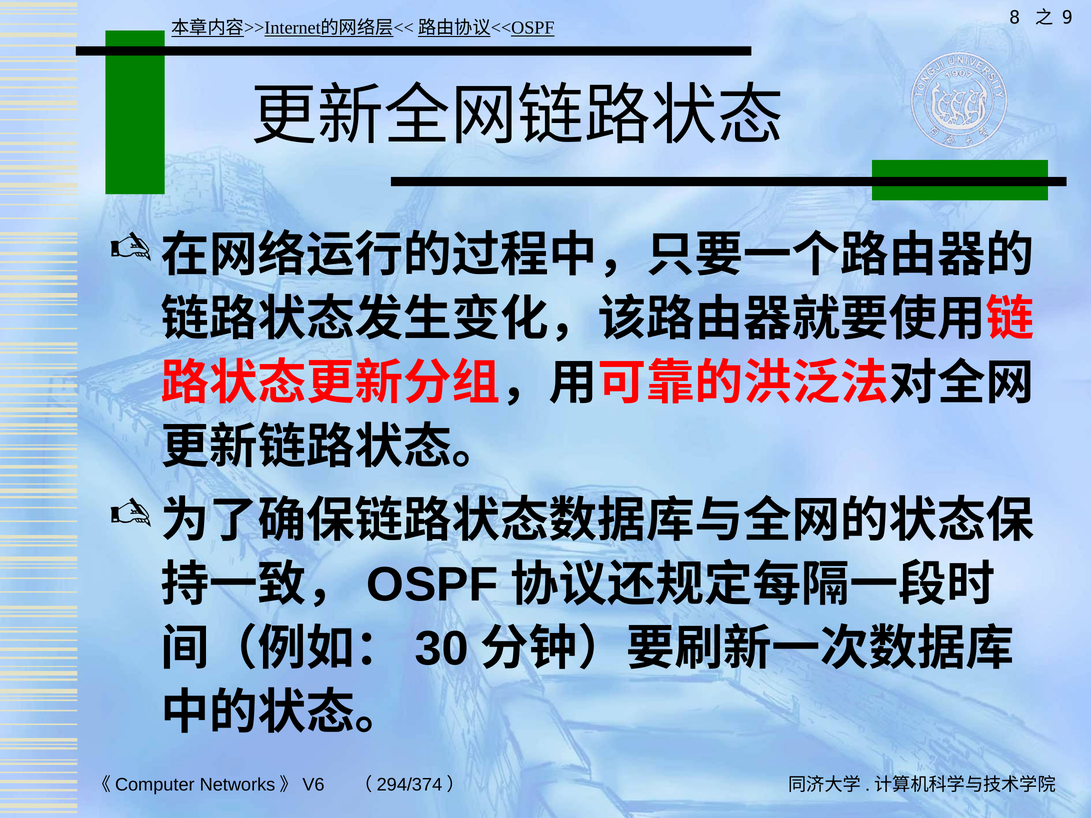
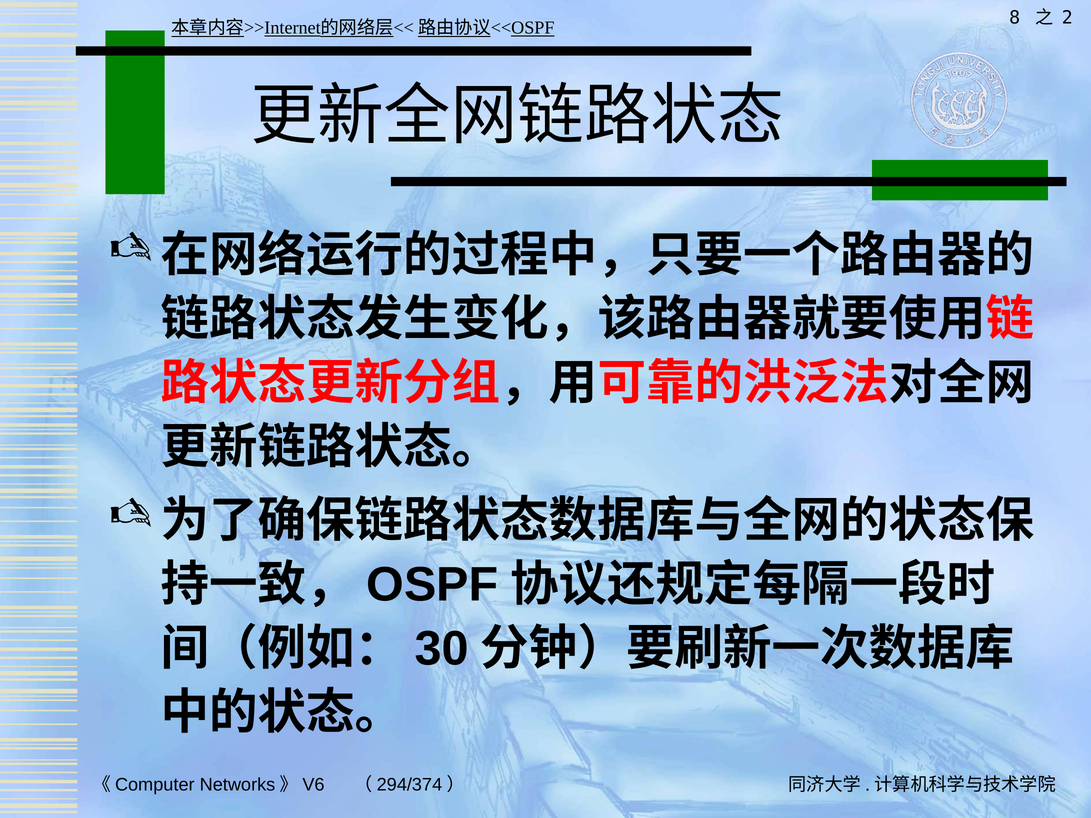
9: 9 -> 2 (1067, 18)
